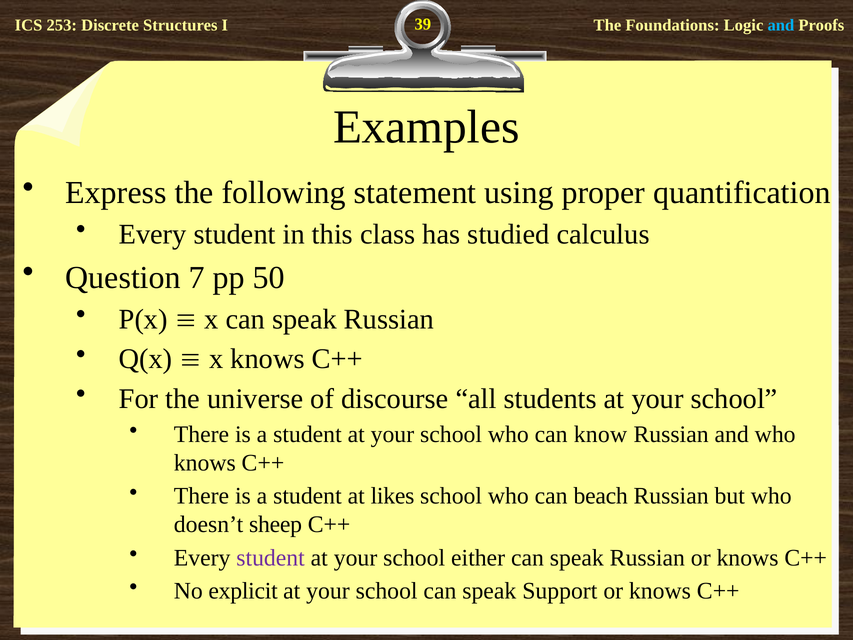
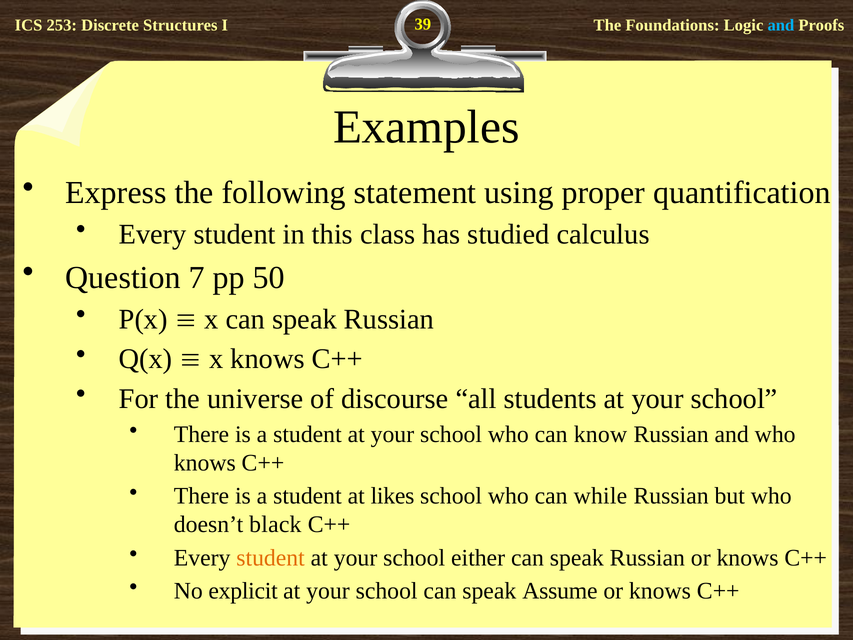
beach: beach -> while (600, 496)
sheep: sheep -> black (275, 524)
student colour: purple -> orange (271, 558)
Support: Support -> Assume (560, 591)
